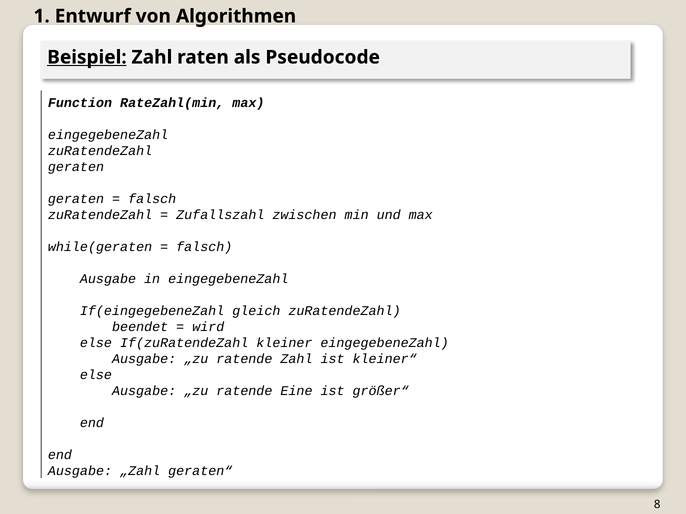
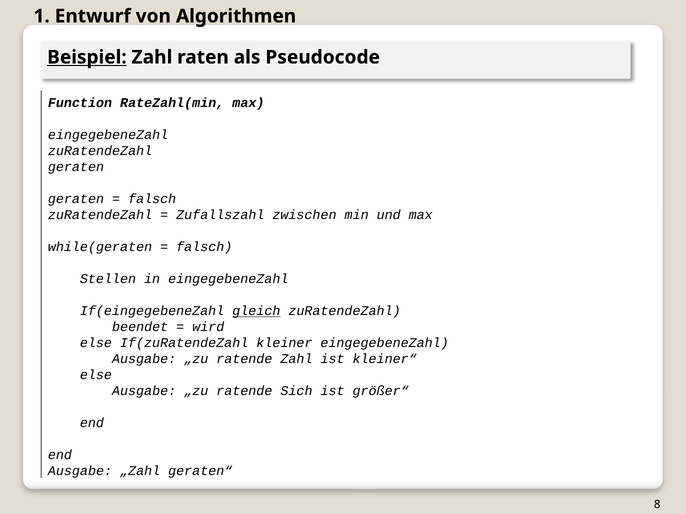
Ausgabe: Ausgabe -> Stellen (108, 279)
gleich underline: none -> present (256, 311)
Eine: Eine -> Sich (296, 391)
